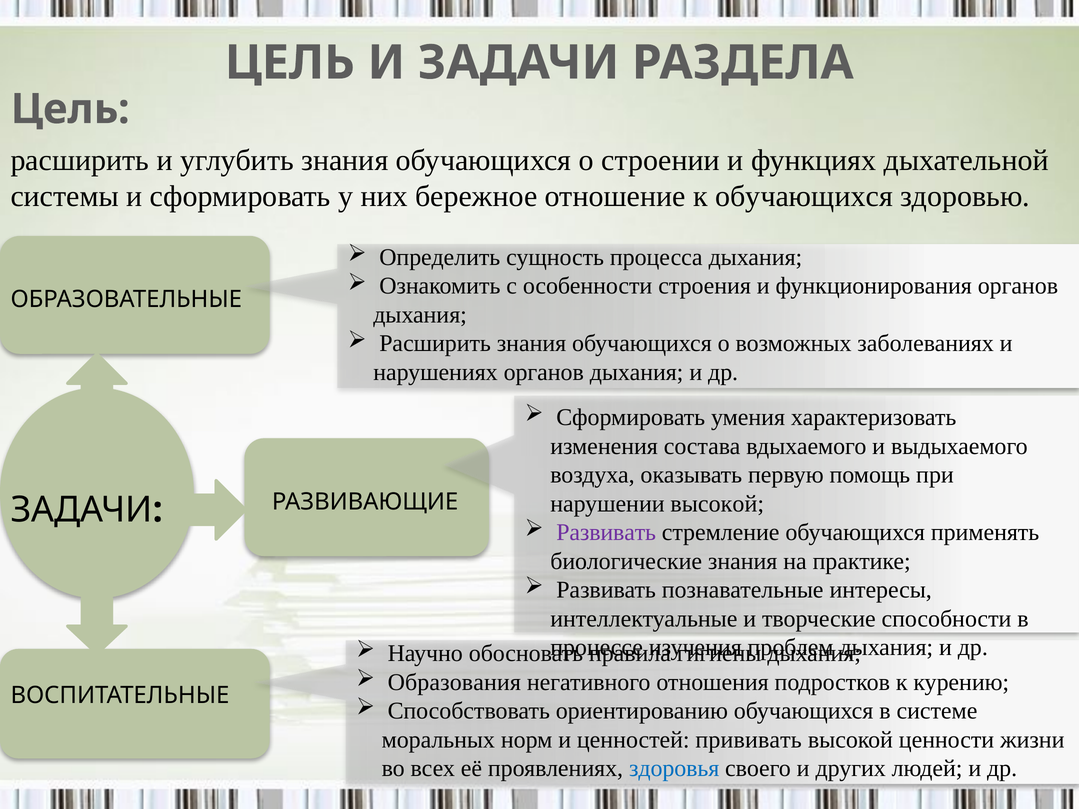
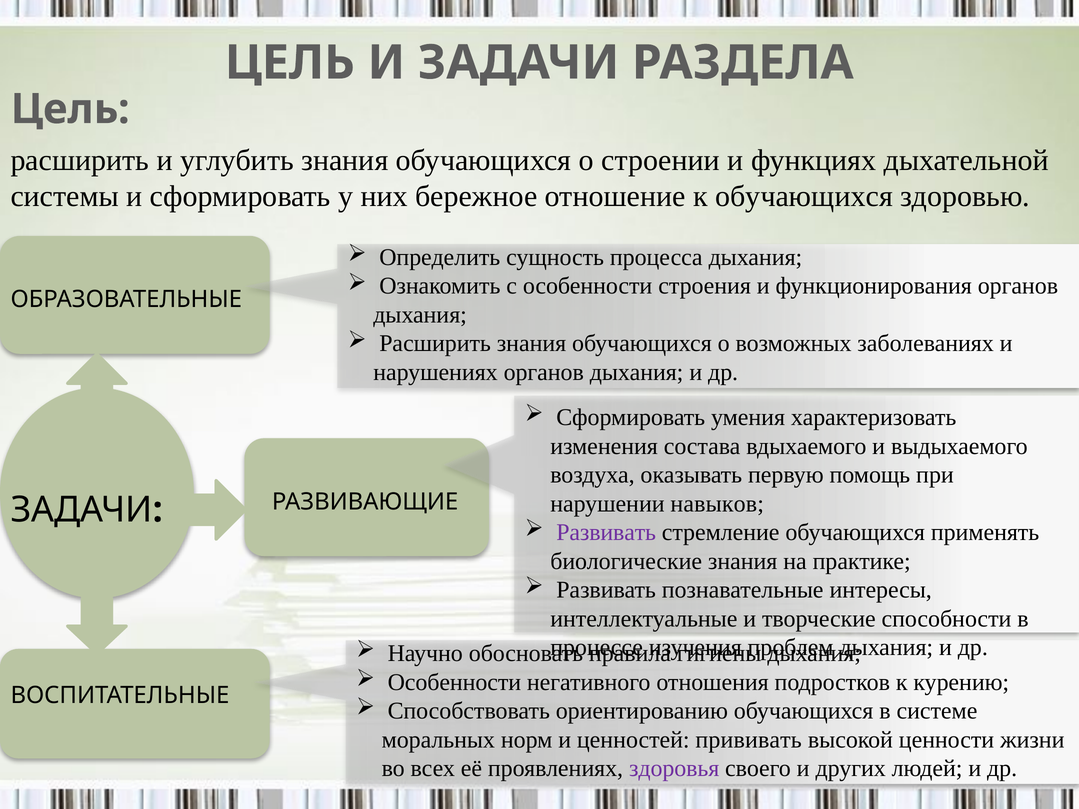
нарушении высокой: высокой -> навыков (717, 504)
Образования: Образования -> Особенности (454, 682)
здоровья colour: blue -> purple (674, 769)
